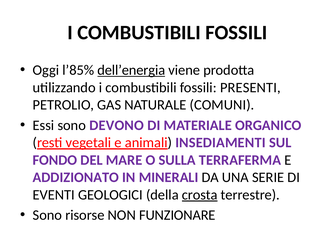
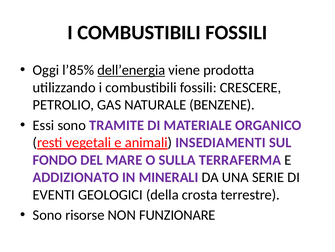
PRESENTI: PRESENTI -> CRESCERE (251, 87)
COMUNI: COMUNI -> BENZENE (222, 105)
DEVONO: DEVONO -> TRAMITE (117, 125)
crosta underline: present -> none (200, 194)
